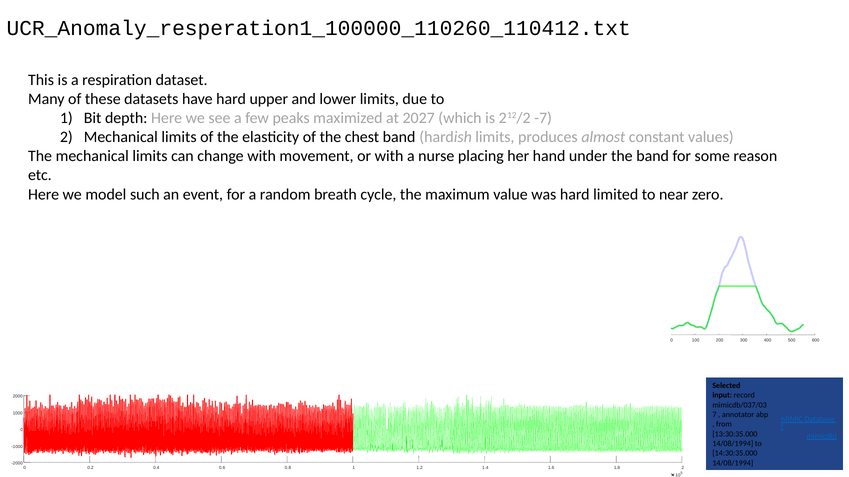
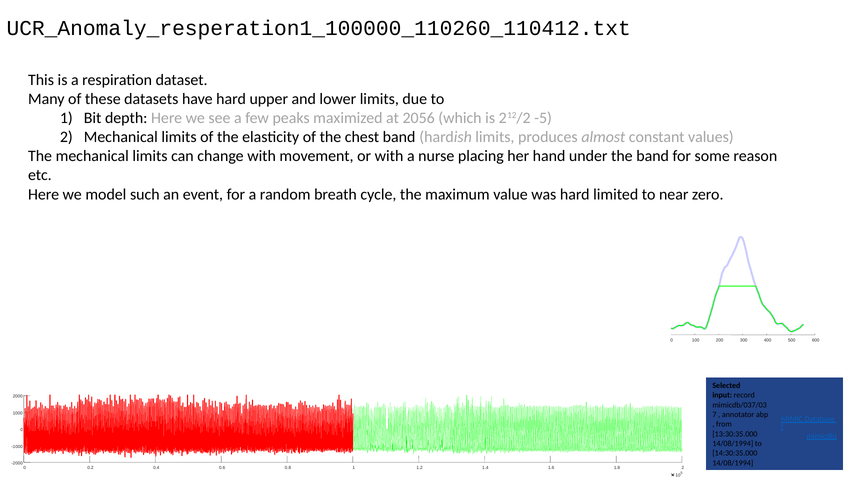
2027: 2027 -> 2056 (419, 118)
-7: -7 -> -5 (543, 118)
